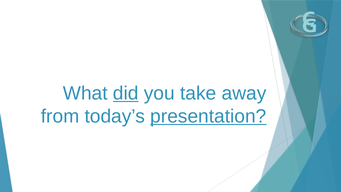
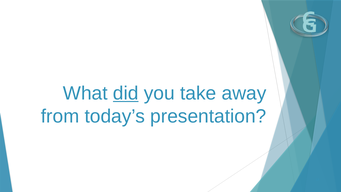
presentation underline: present -> none (208, 116)
